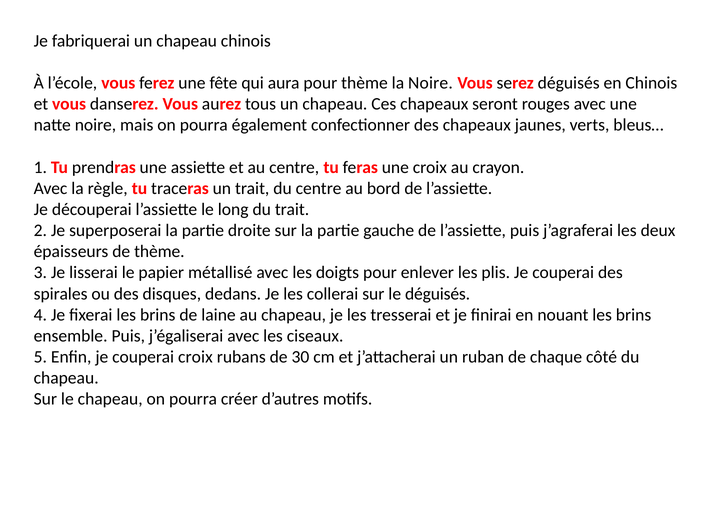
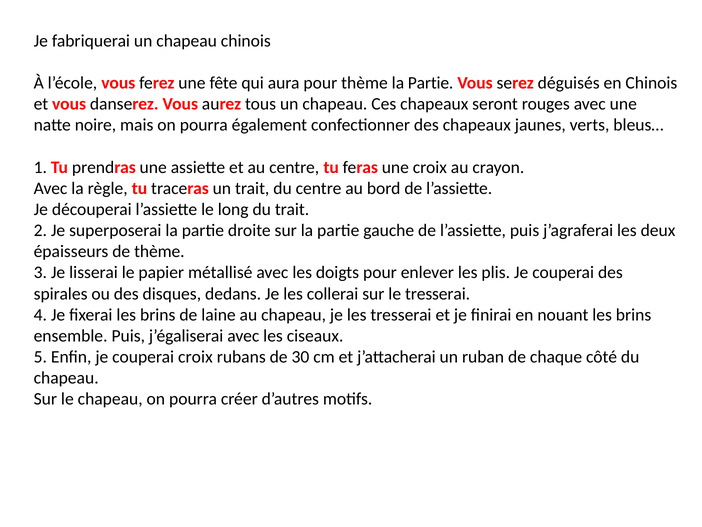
thème la Noire: Noire -> Partie (431, 83)
le déguisés: déguisés -> tresserai (438, 293)
